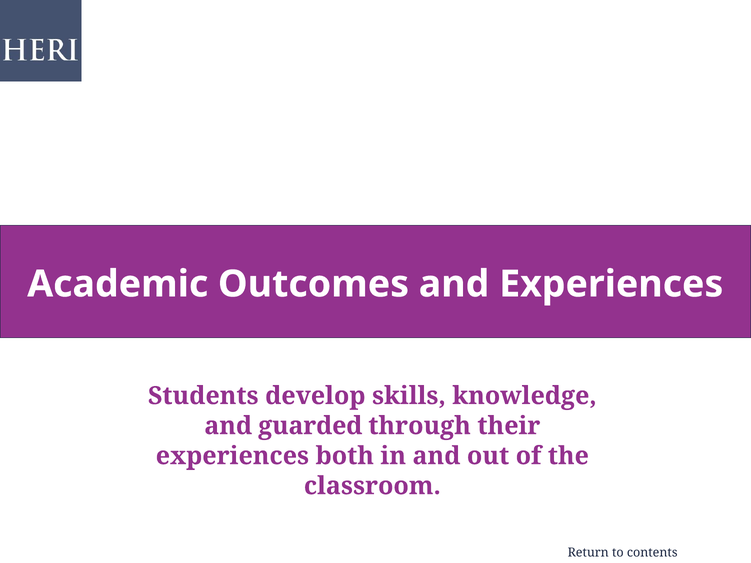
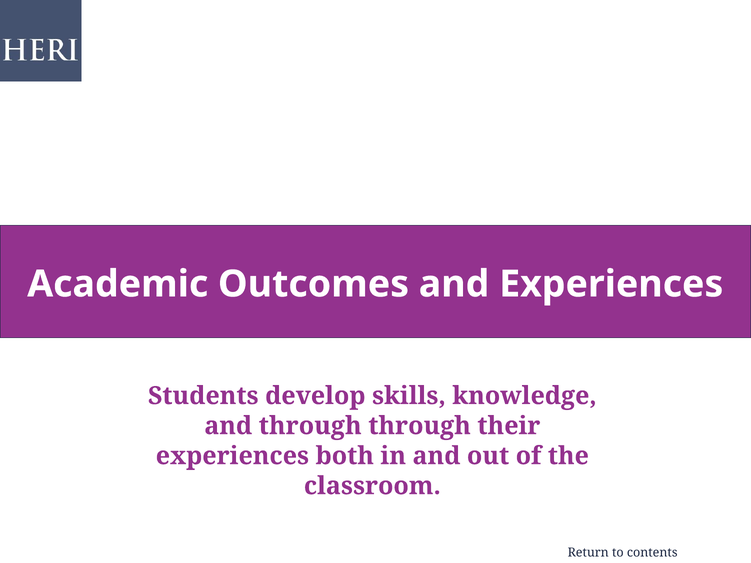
and guarded: guarded -> through (310, 426)
